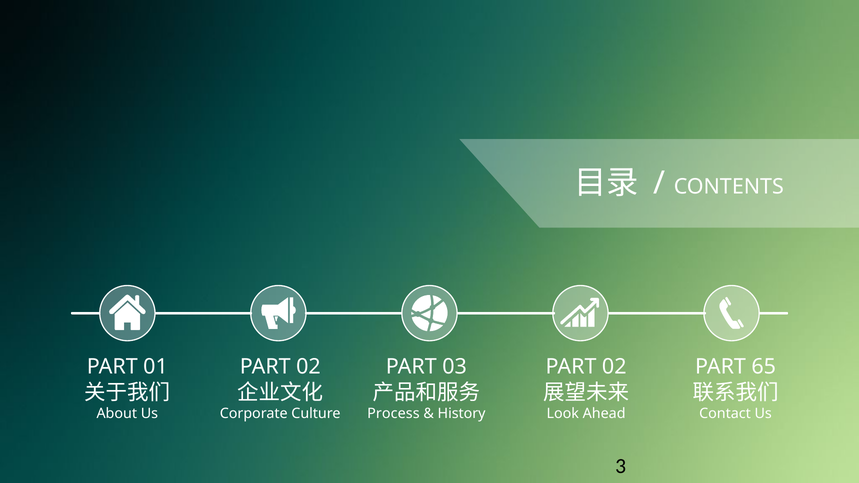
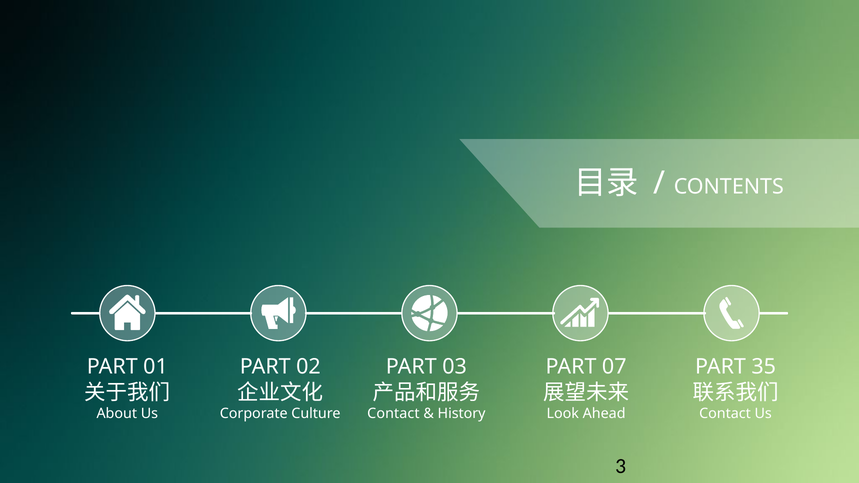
02: 02 -> 07 (614, 367)
65: 65 -> 35 (764, 367)
Process: Process -> Contact (393, 414)
